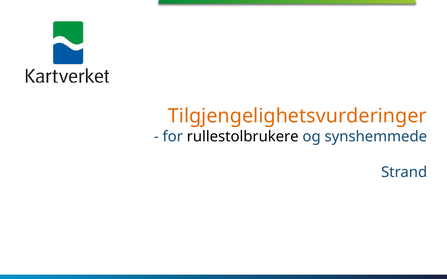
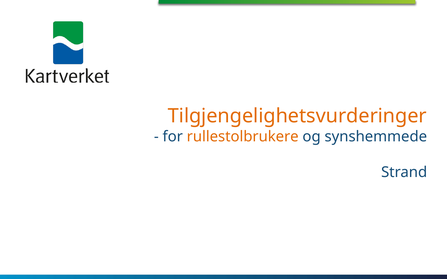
rullestolbrukere colour: black -> orange (243, 137)
